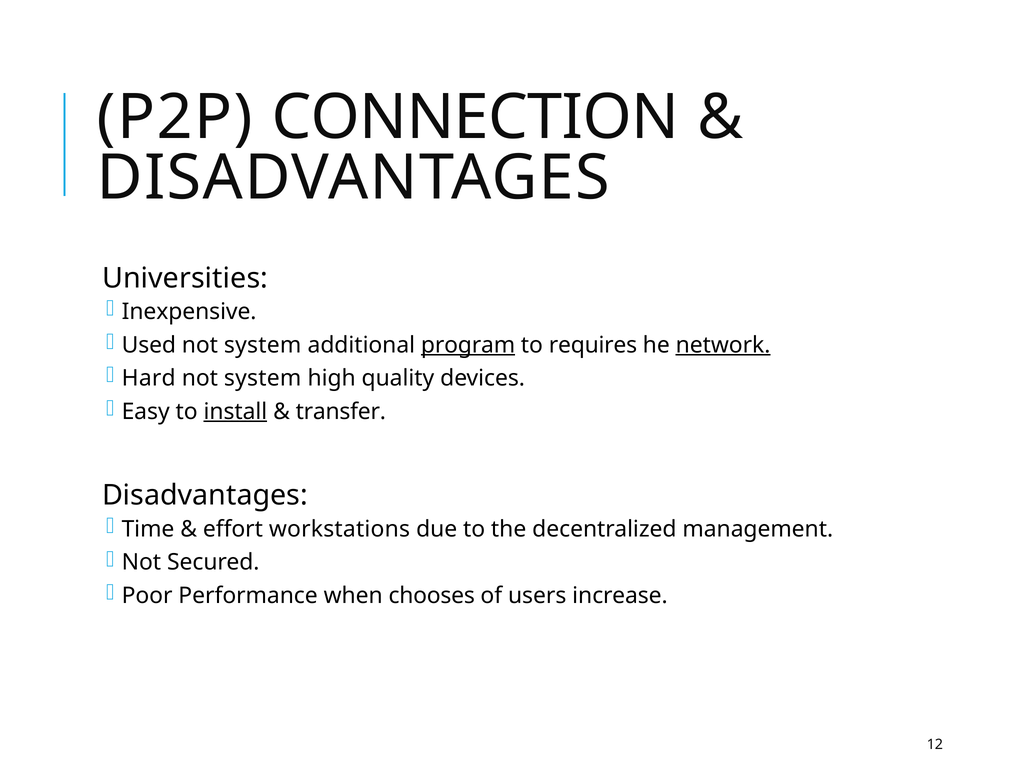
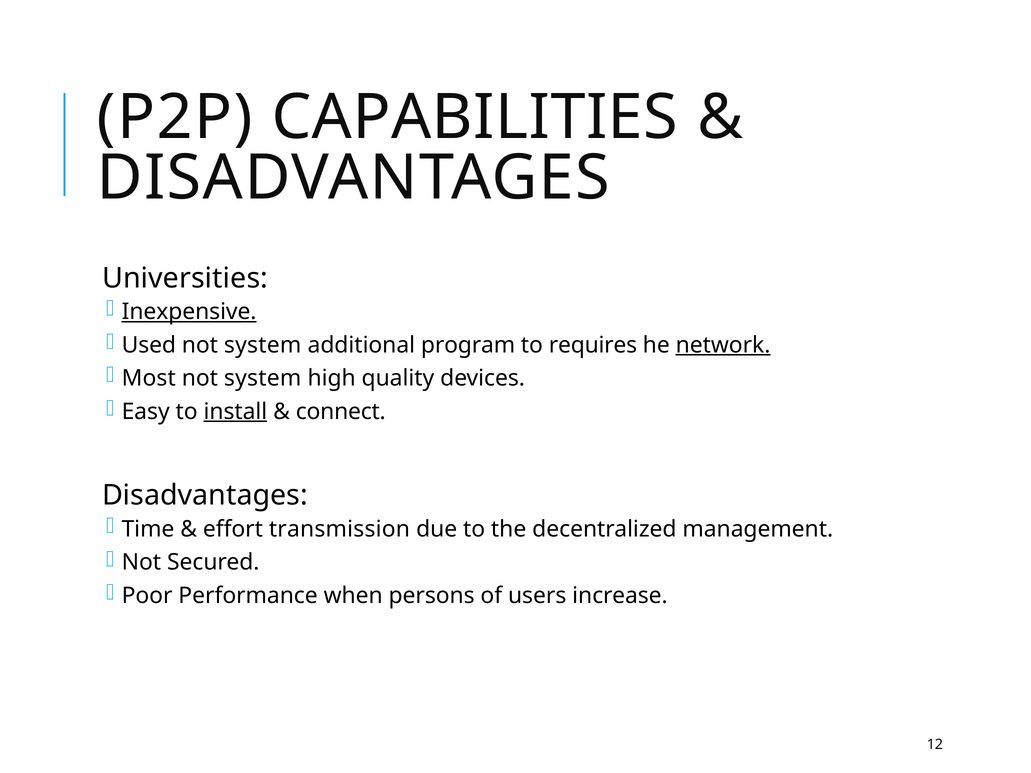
CONNECTION: CONNECTION -> CAPABILITIES (475, 118)
Inexpensive underline: none -> present (189, 312)
program underline: present -> none (468, 345)
Hard: Hard -> Most (149, 378)
transfer: transfer -> connect (341, 412)
workstations: workstations -> transmission (339, 529)
chooses: chooses -> persons (432, 596)
